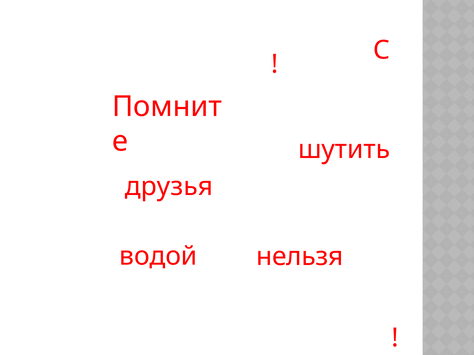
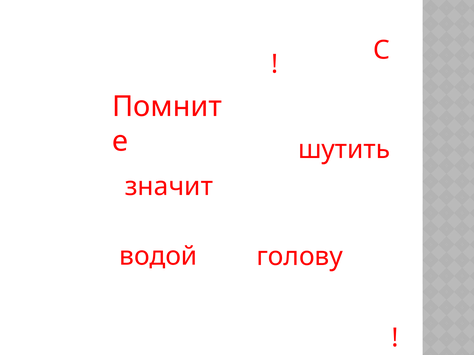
друзья: друзья -> значит (169, 187)
нельзя: нельзя -> голову (300, 257)
